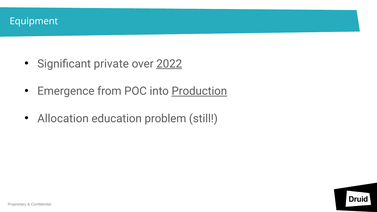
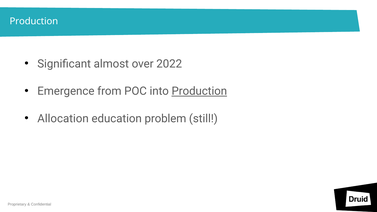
Equipment: Equipment -> Production (34, 21)
private: private -> almost (111, 64)
2022 underline: present -> none (169, 64)
